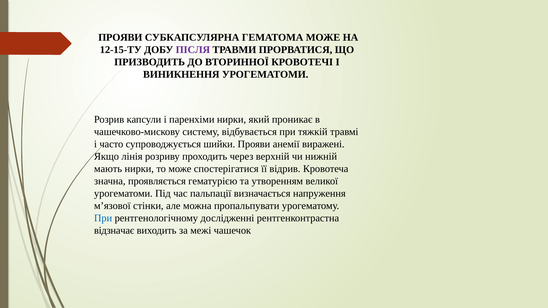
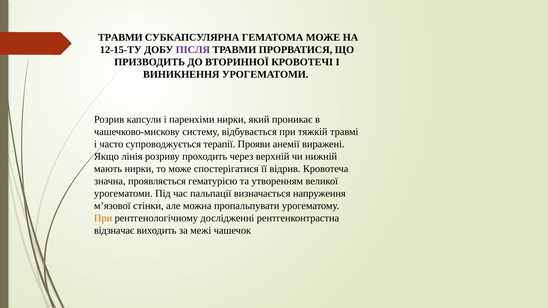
ПРОЯВИ: ПРОЯВИ -> ТРАВМИ (120, 37)
шийки: шийки -> терапії (219, 144)
При colour: blue -> orange (103, 218)
